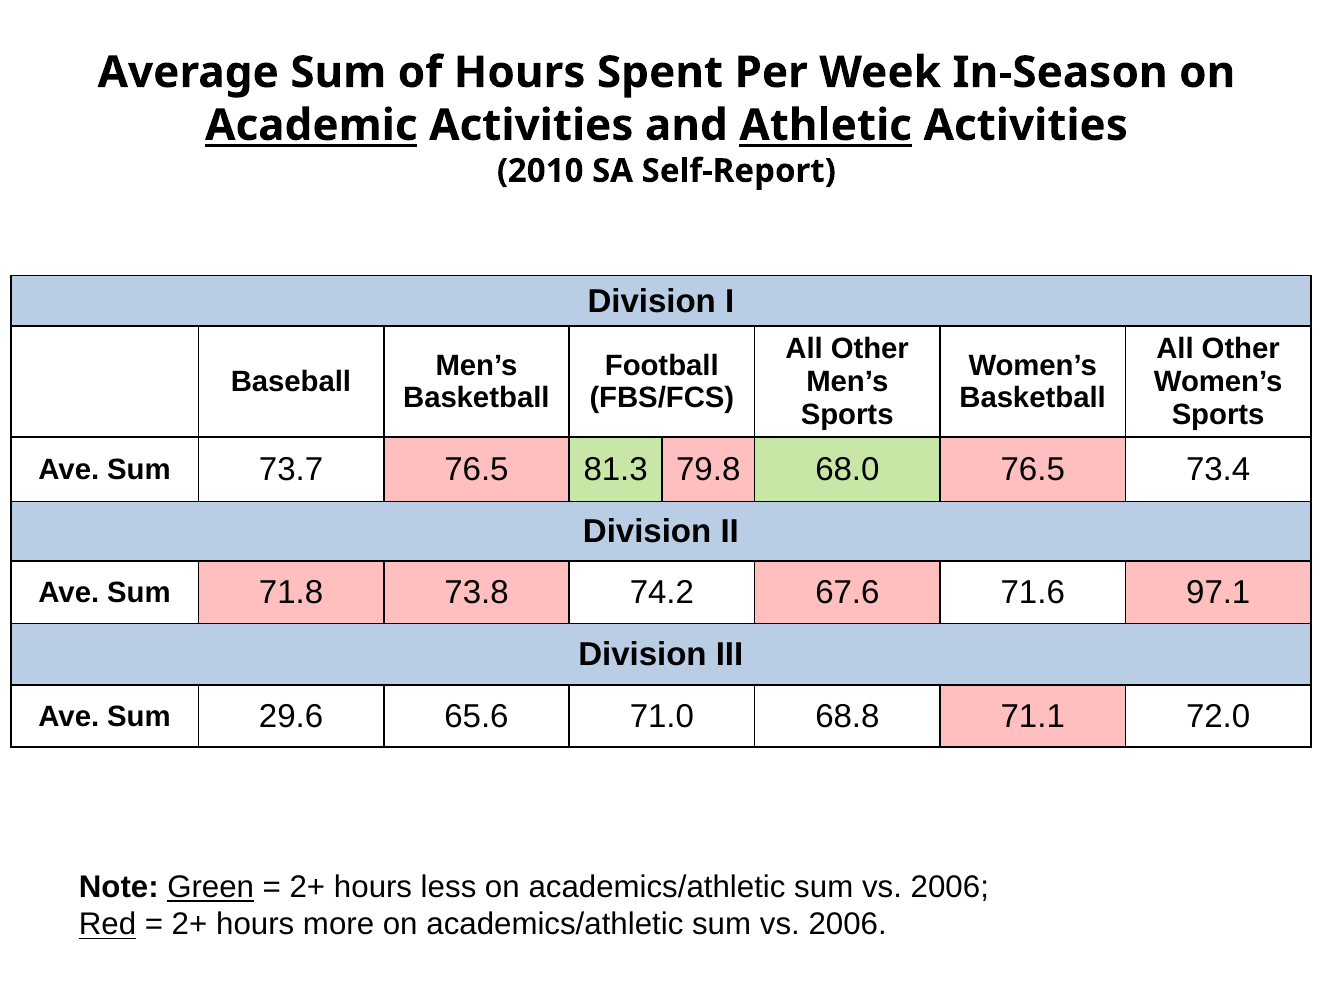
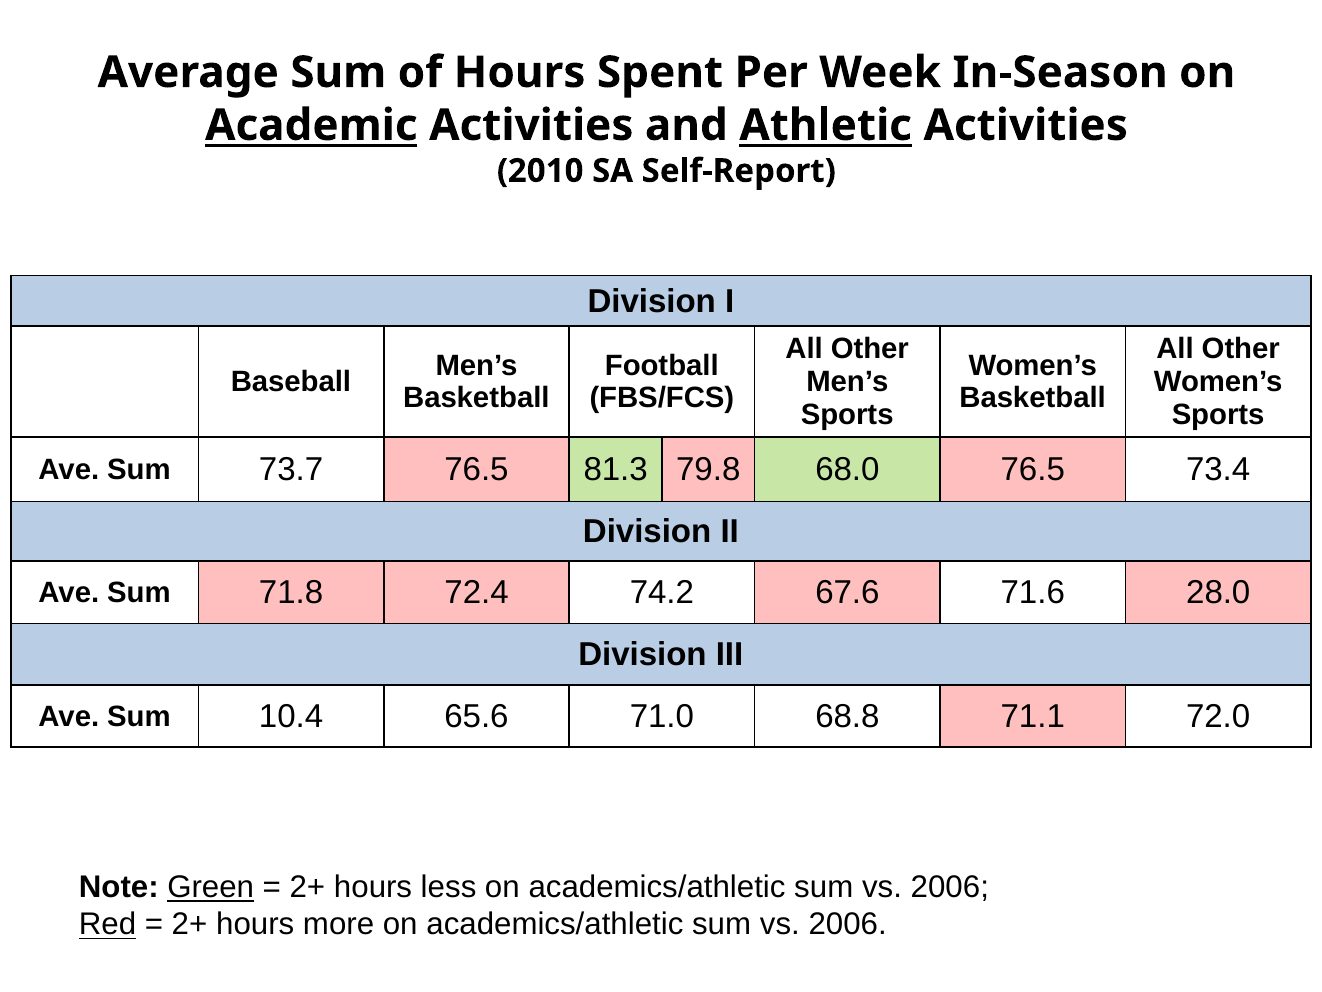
73.8: 73.8 -> 72.4 (477, 593)
97.1: 97.1 -> 28.0 (1218, 593)
29.6: 29.6 -> 10.4 (291, 716)
